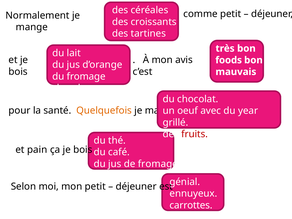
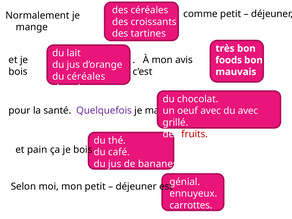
du fromage: fromage -> céréales (86, 76)
Quelquefois colour: orange -> purple (104, 111)
du year: year -> avec (248, 111)
de fromage: fromage -> bananes (159, 164)
